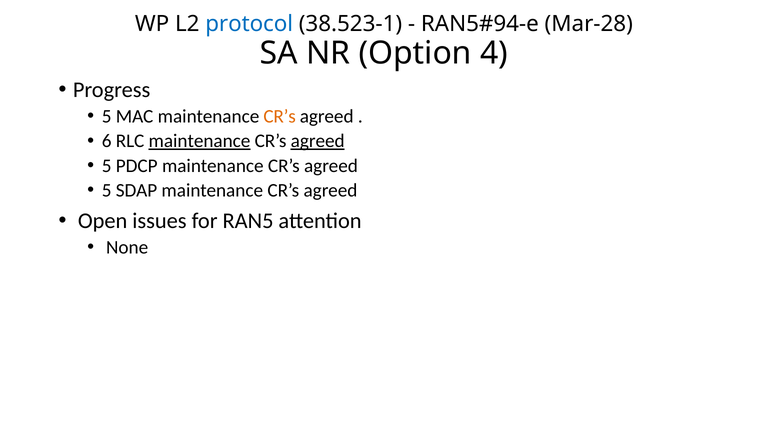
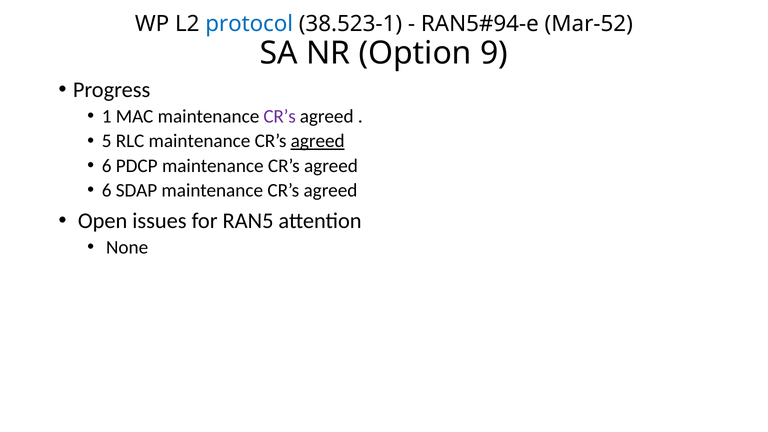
Mar-28: Mar-28 -> Mar-52 (589, 24)
4: 4 -> 9 (494, 53)
5: 5 -> 1 (107, 116)
CR’s colour: orange -> purple (280, 116)
6: 6 -> 5 (107, 141)
maintenance underline: present -> none (199, 141)
5: 5 -> 6 (107, 166)
5: 5 -> 6 (107, 190)
